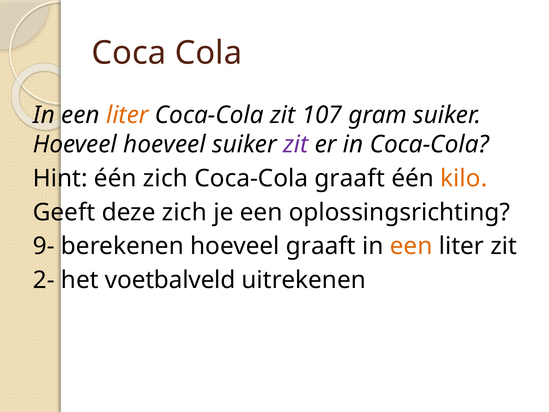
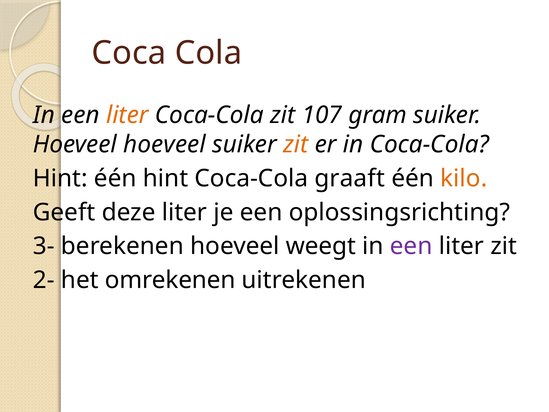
zit colour: purple -> orange (296, 144)
één zich: zich -> hint (166, 178)
deze zich: zich -> liter (184, 212)
9-: 9- -> 3- (44, 246)
hoeveel graaft: graaft -> weegt (321, 246)
een colour: orange -> purple (411, 246)
voetbalveld: voetbalveld -> omrekenen (170, 280)
